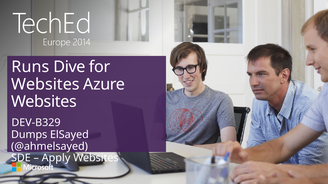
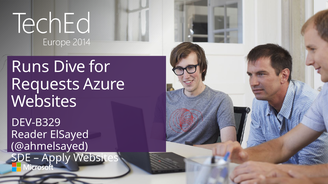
Websites: Websites -> Requests (45, 84)
Dumps: Dumps -> Reader (29, 135)
